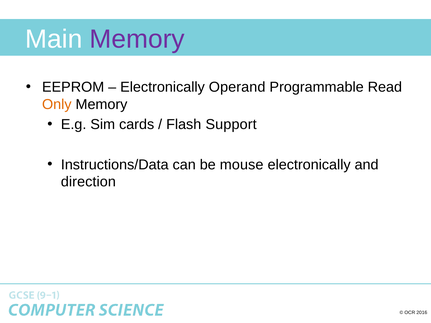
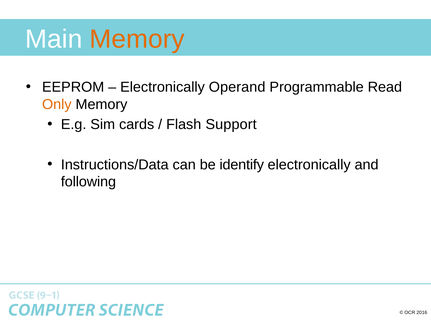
Memory colour: purple -> orange (137, 39)
mouse: mouse -> identify (242, 165)
direction: direction -> following (88, 182)
